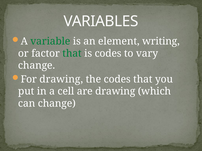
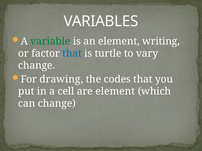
that colour: green -> blue (72, 54)
is codes: codes -> turtle (108, 54)
are drawing: drawing -> element (115, 92)
